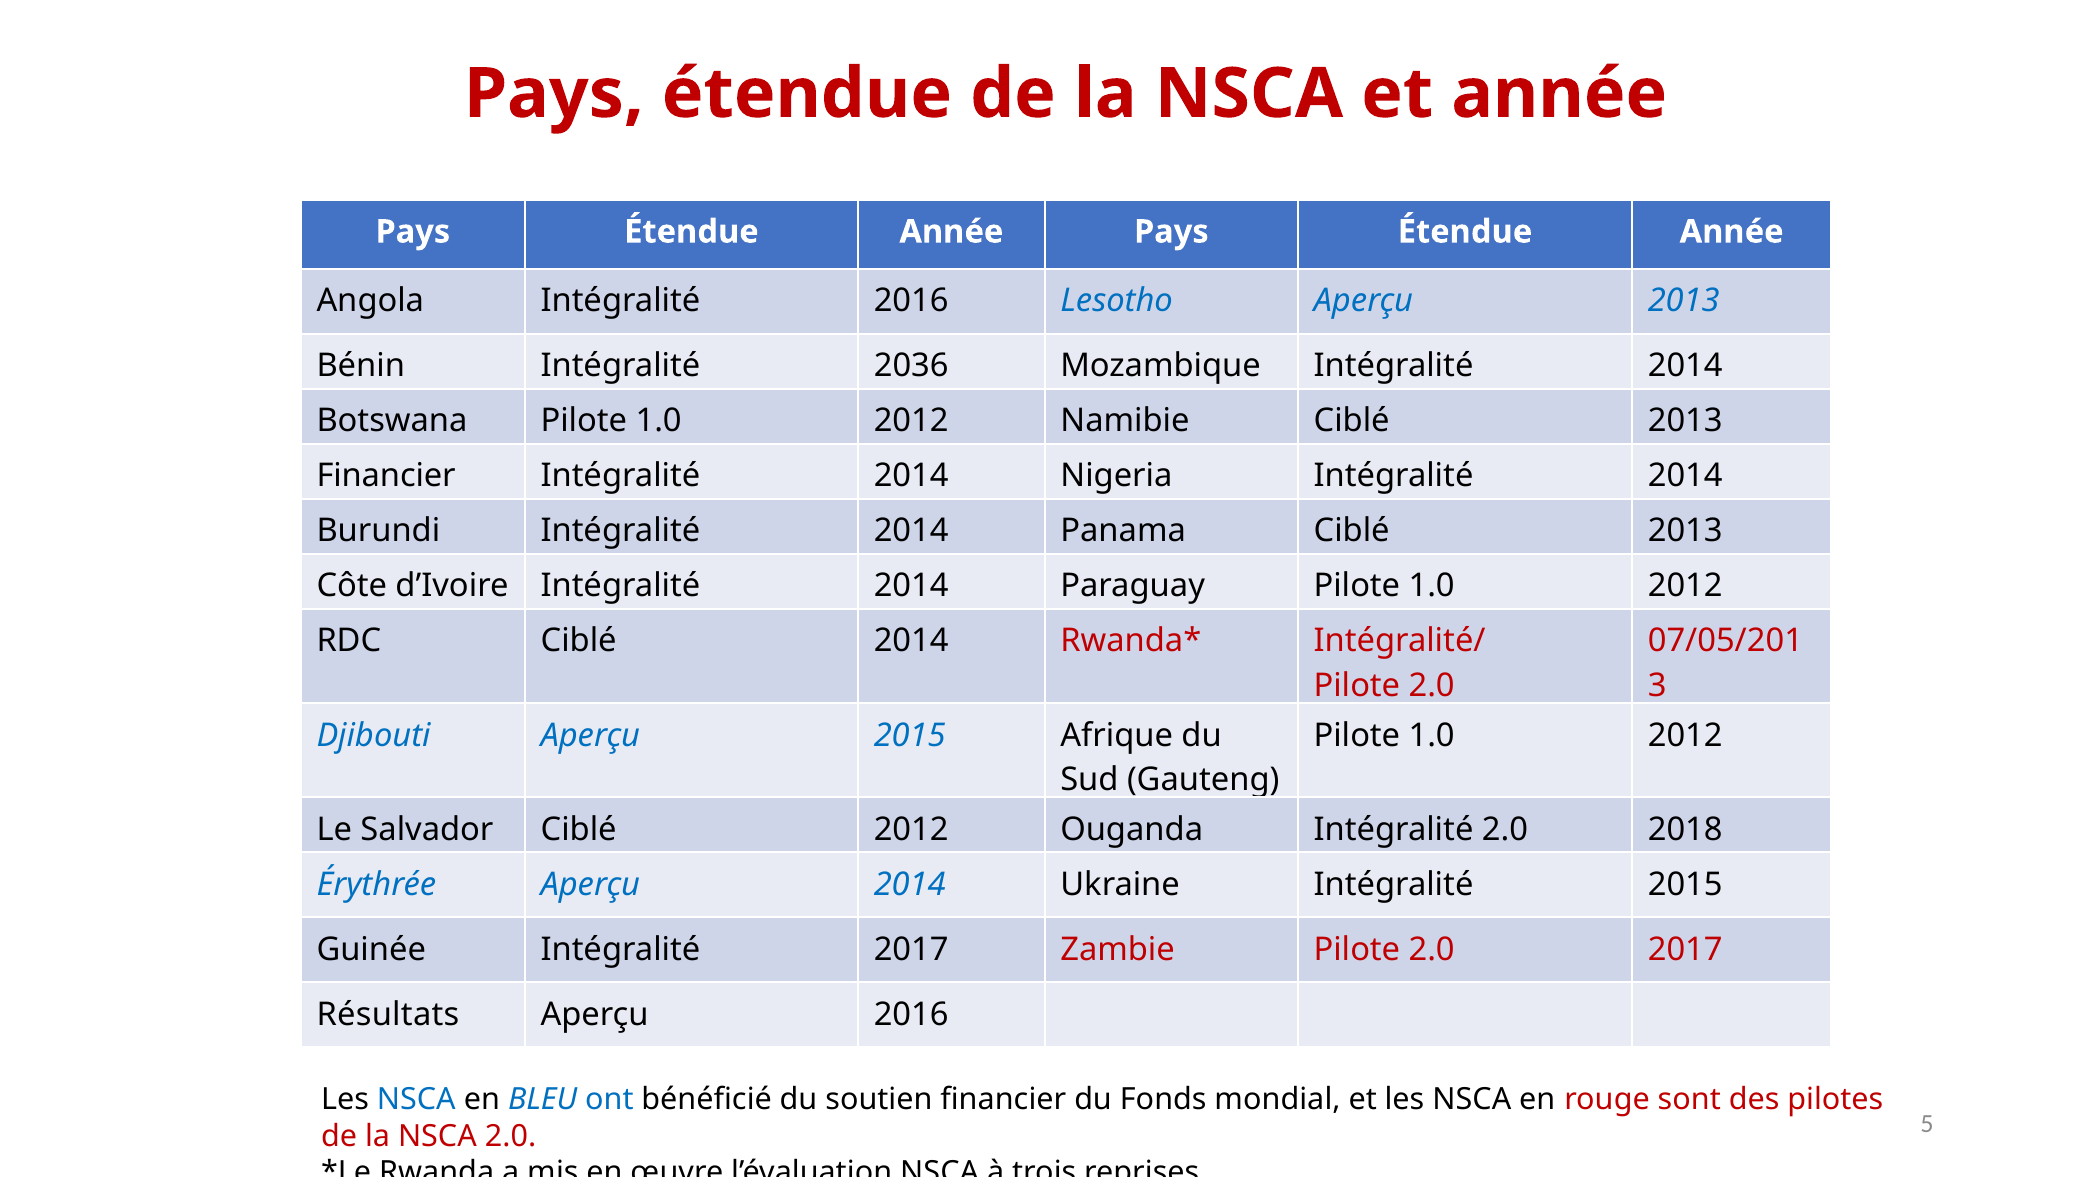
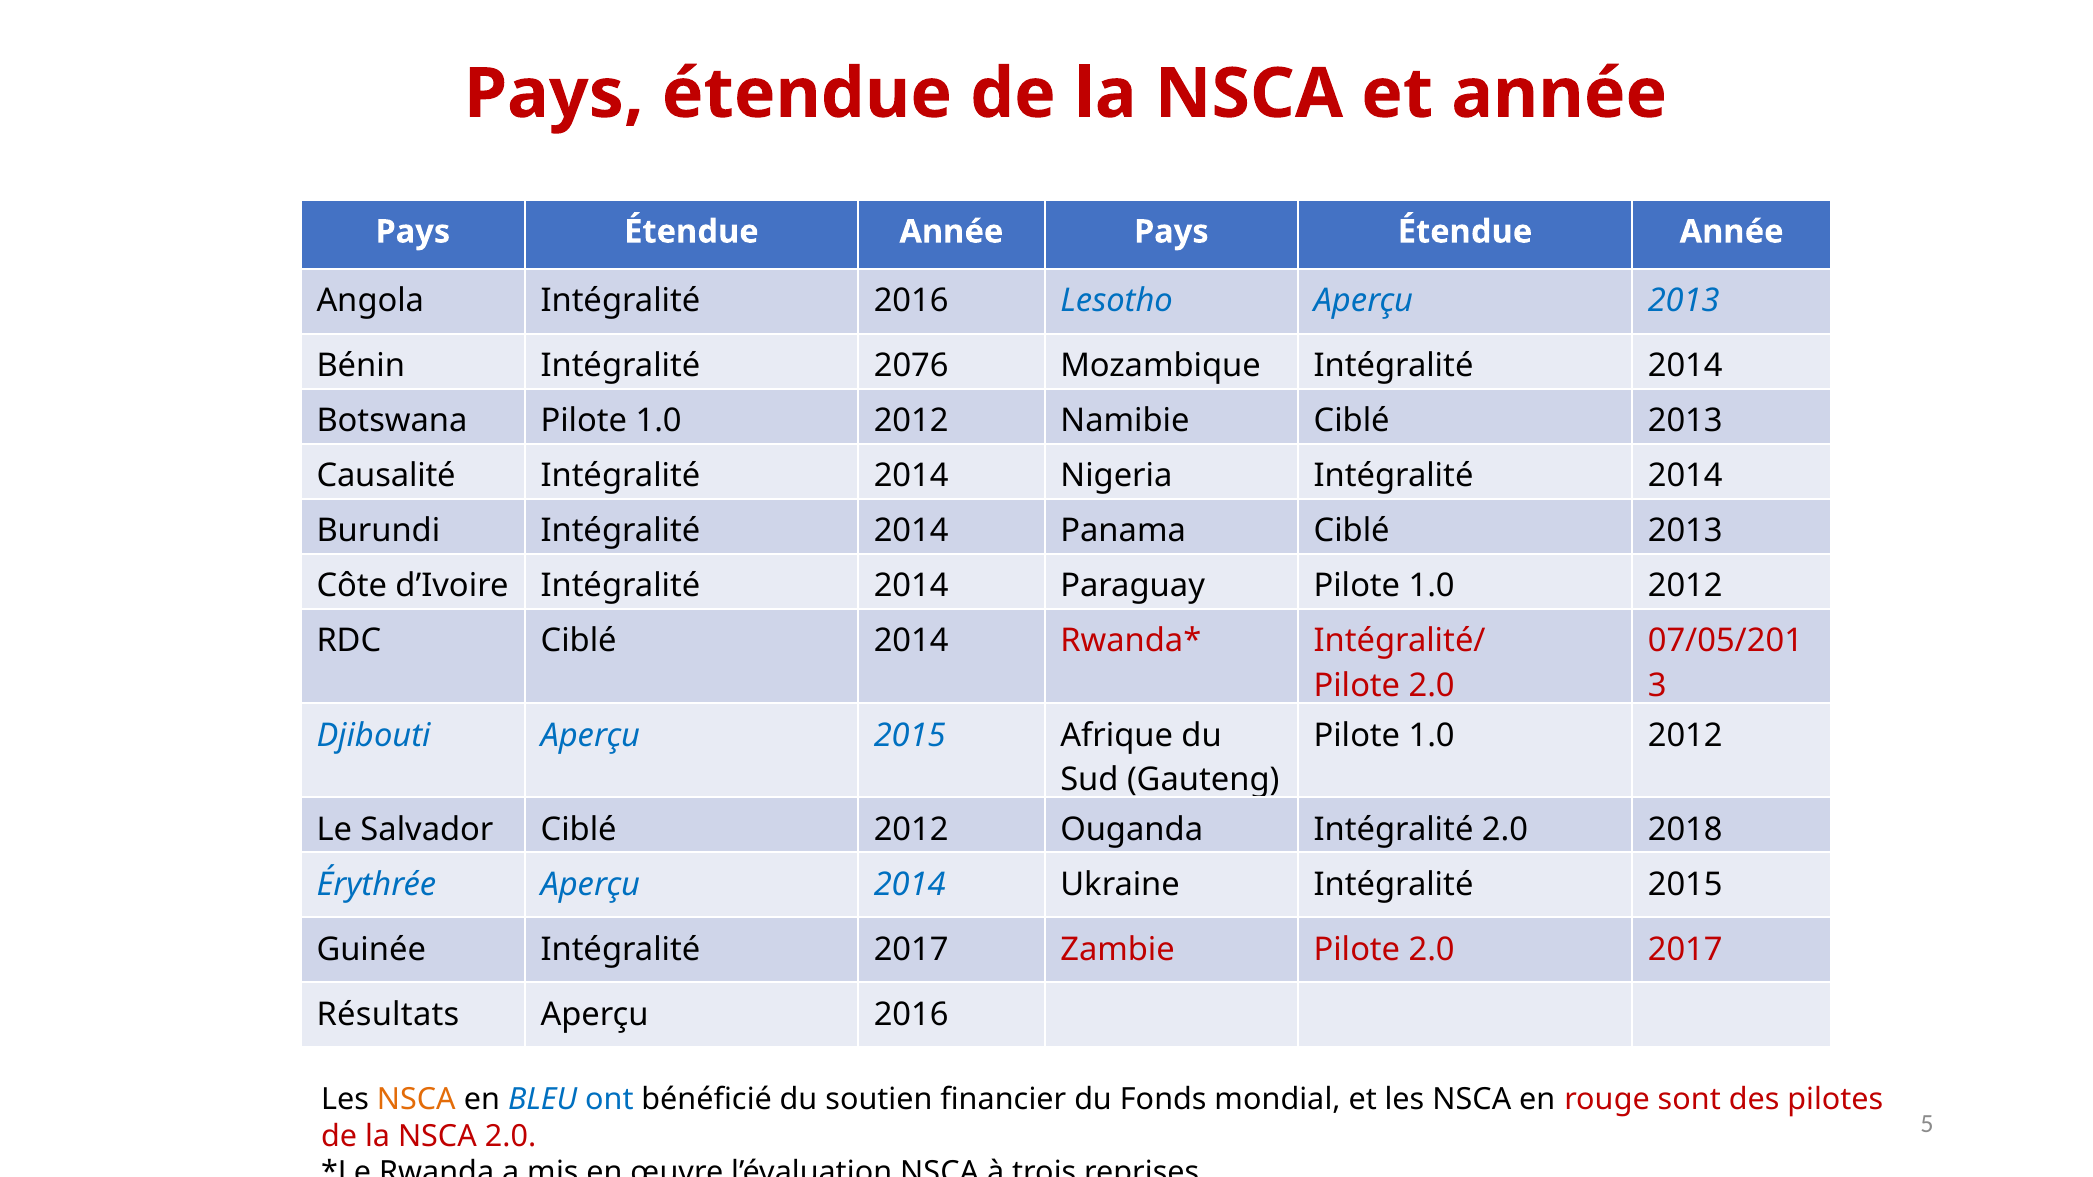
2036: 2036 -> 2076 (911, 366)
Financier: Financier -> Causalité (386, 476)
NSCA colour: blue -> orange (416, 1100)
